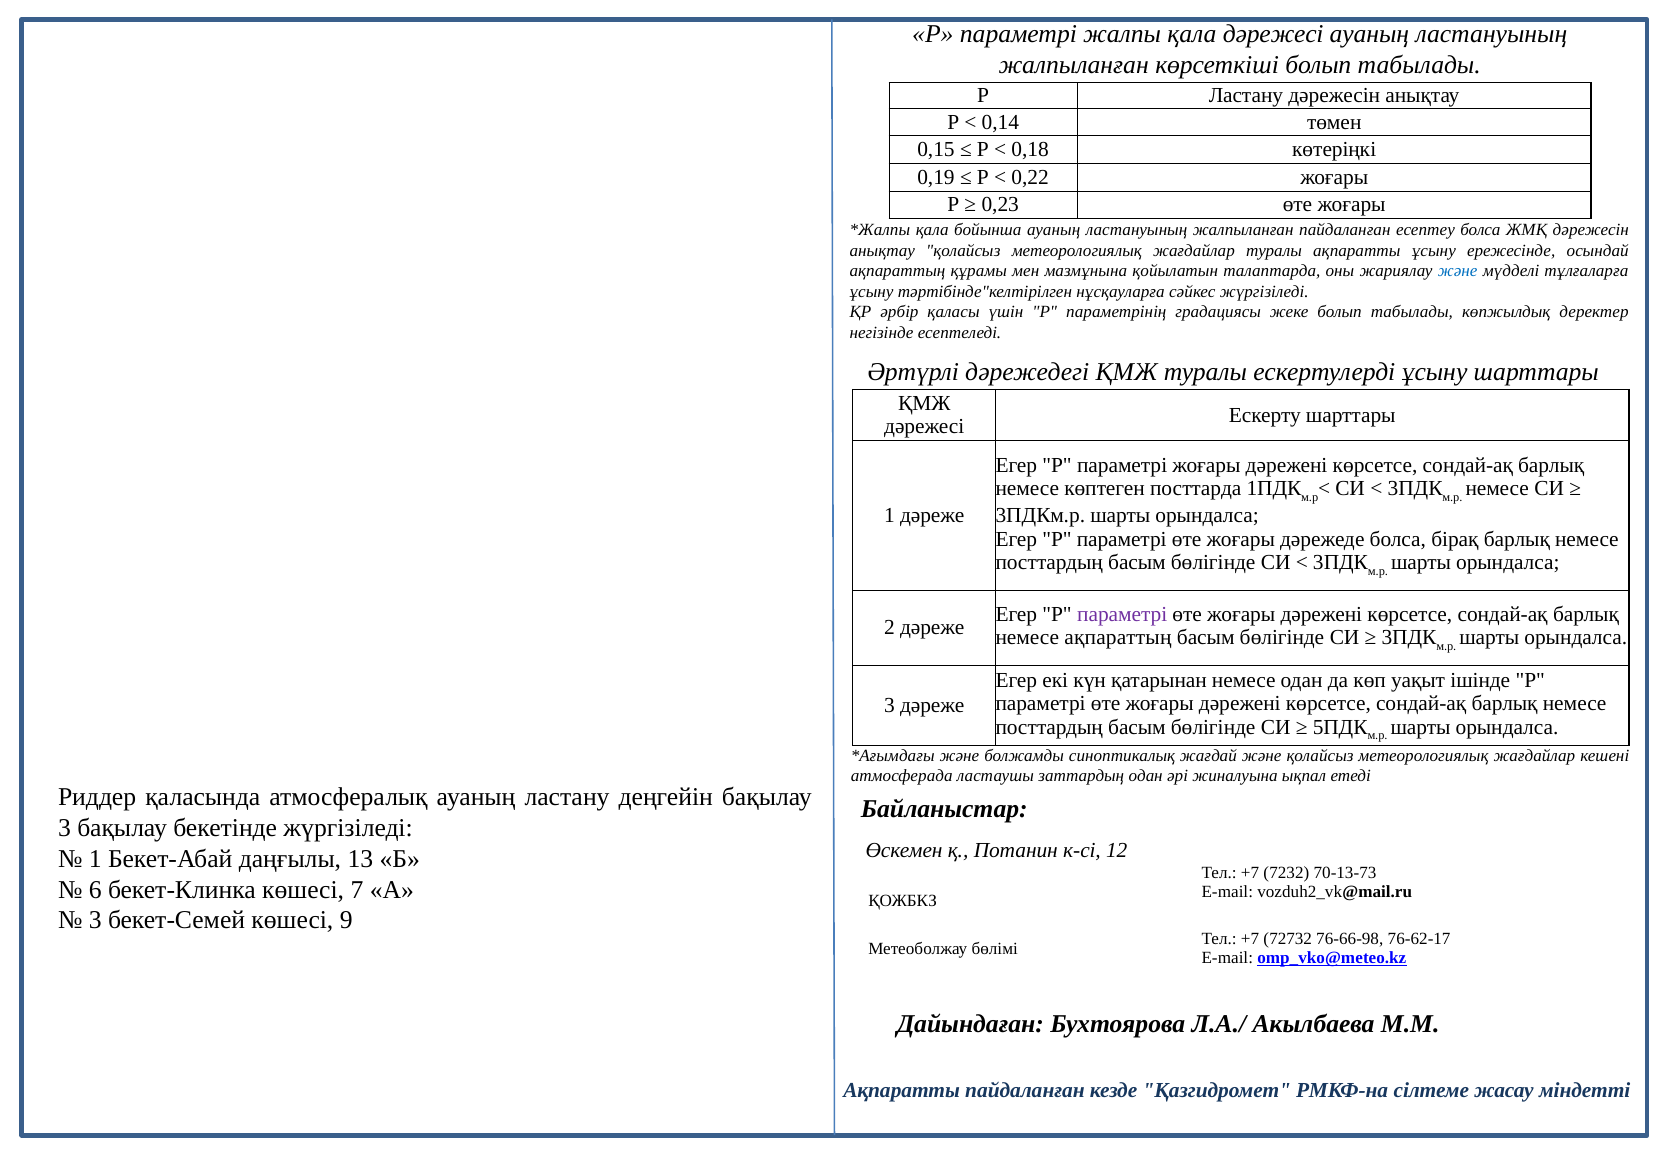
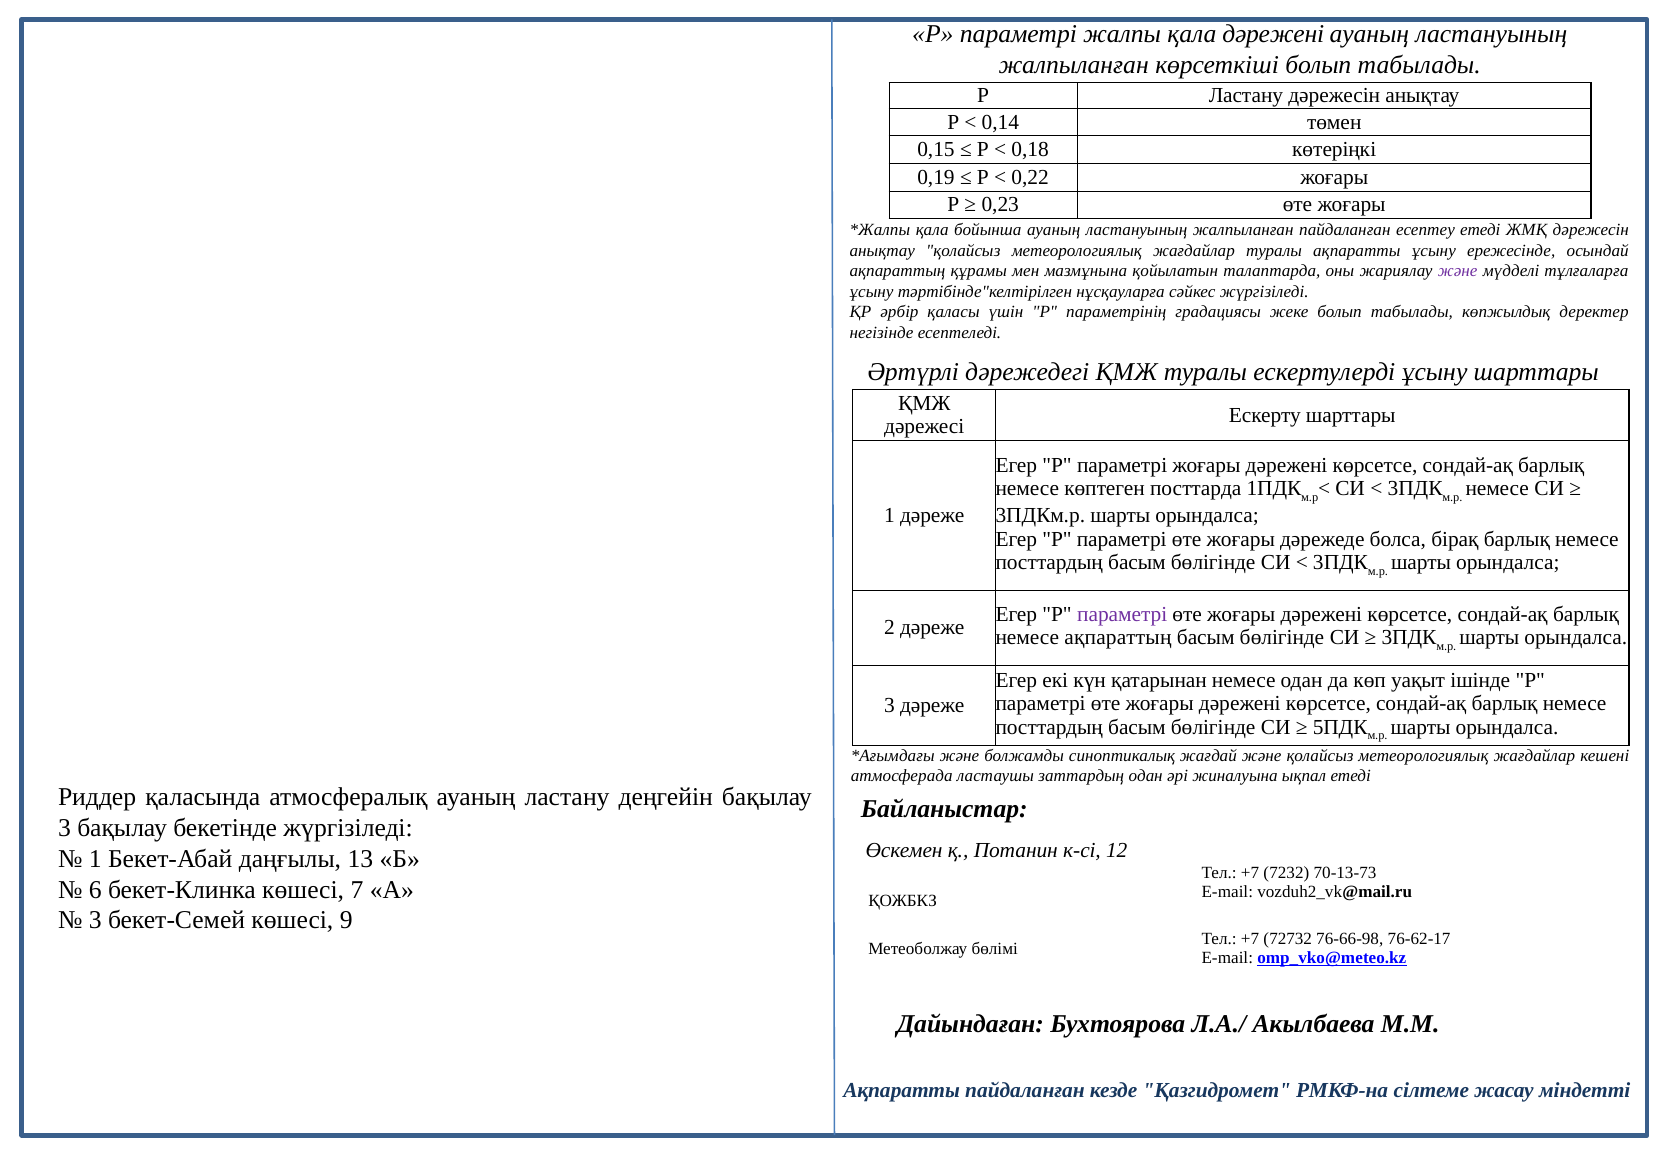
қала дәрежесі: дәрежесі -> дәрежені (1273, 34)
есептеу болса: болса -> етеді (1480, 230)
және colour: blue -> purple (1458, 271)
